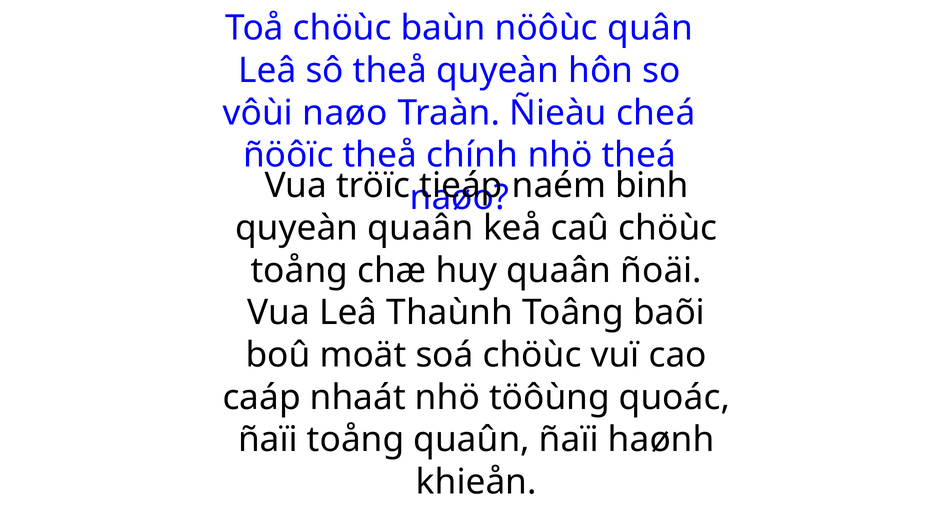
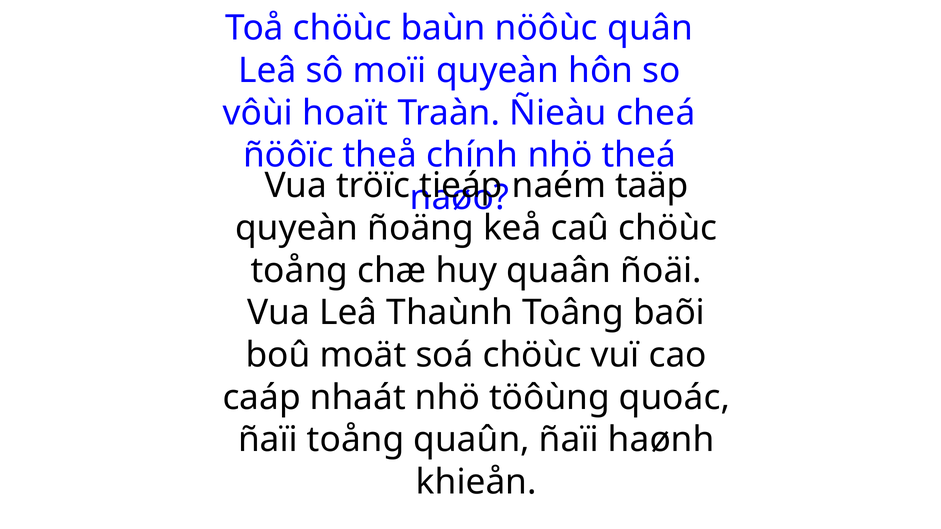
sô theå: theå -> moïi (390, 71)
vôùi naøo: naøo -> hoaït (345, 113)
binh: binh -> taäp (652, 186)
quyeàn quaân: quaân -> ñoäng (421, 228)
